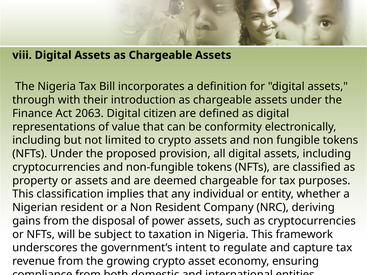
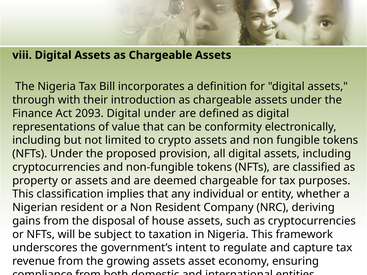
2063: 2063 -> 2093 (89, 114)
Digital citizen: citizen -> under (160, 114)
power: power -> house (168, 221)
growing crypto: crypto -> assets (169, 261)
